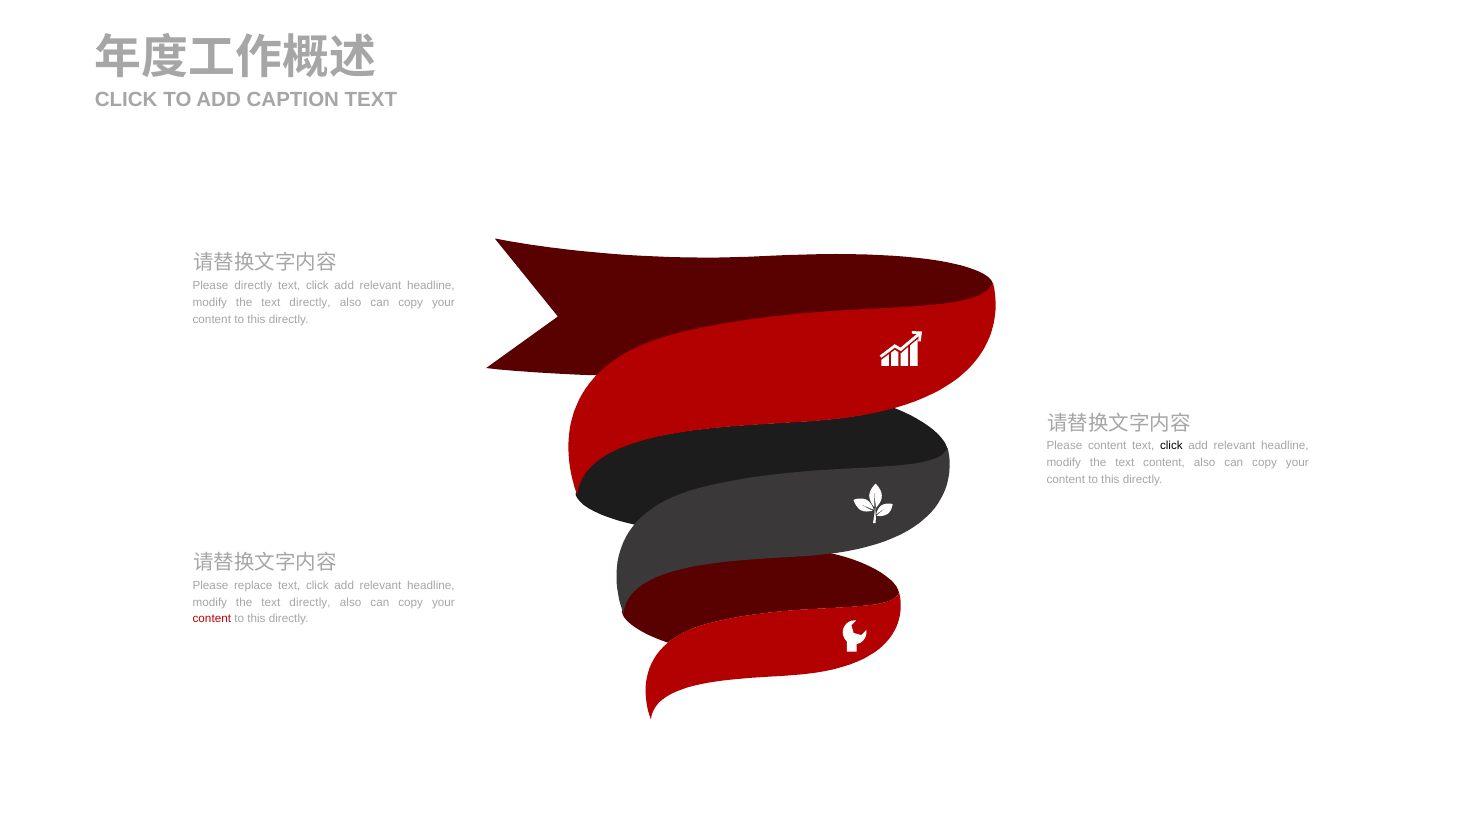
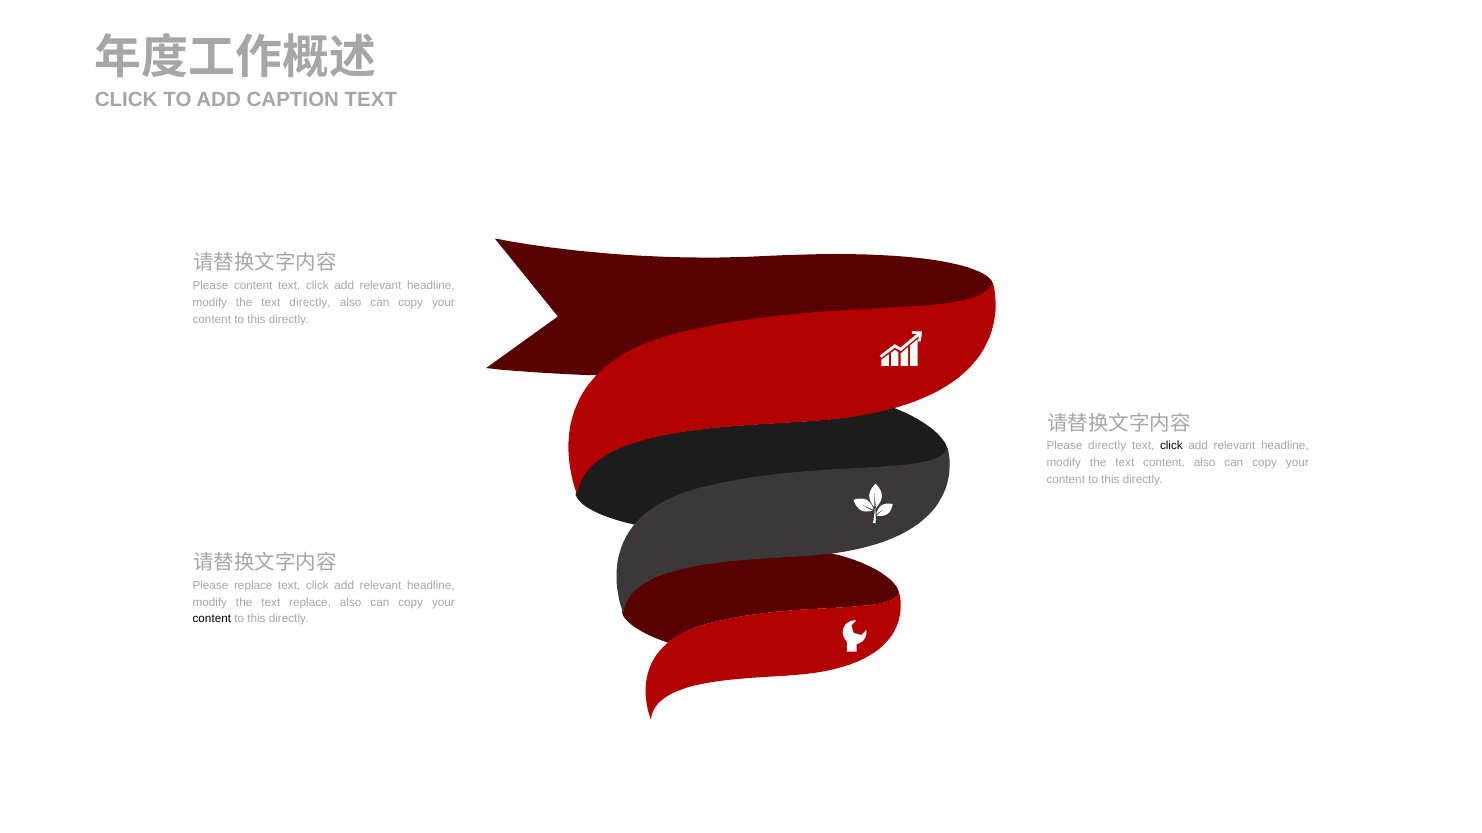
Please directly: directly -> content (253, 286)
Please content: content -> directly (1107, 446)
directly: directly -> replace (310, 603)
content colour: red -> black (212, 619)
